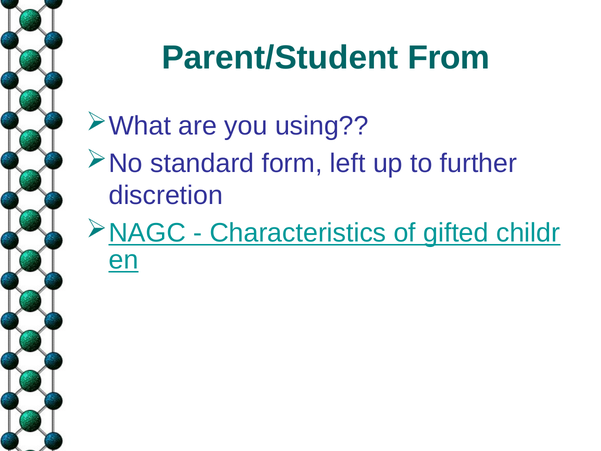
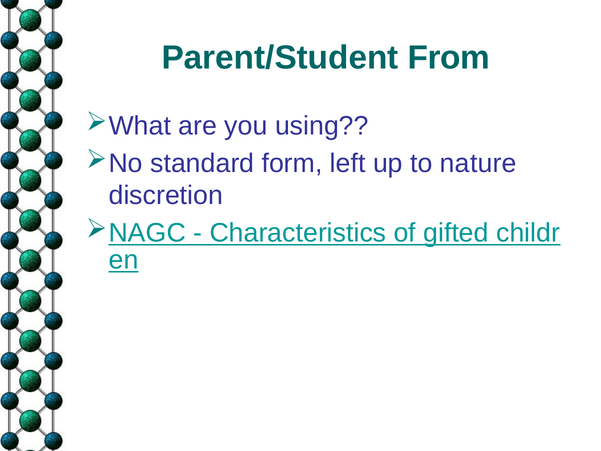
further: further -> nature (478, 163)
